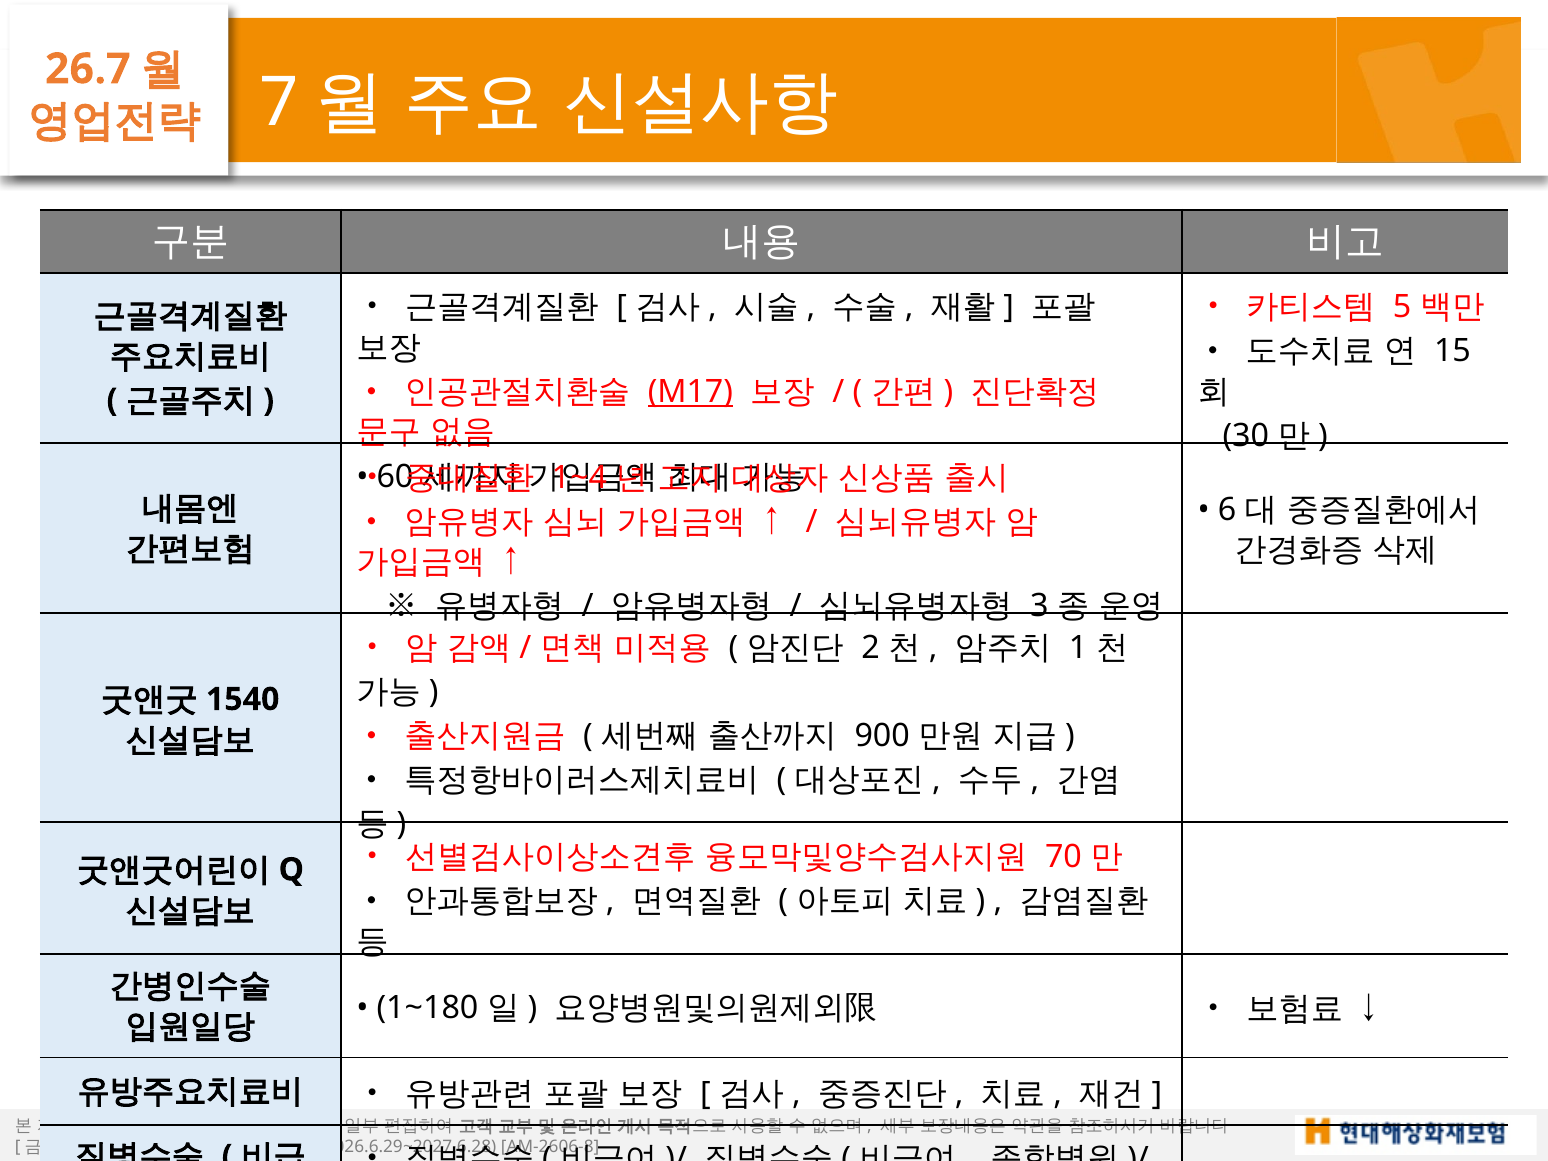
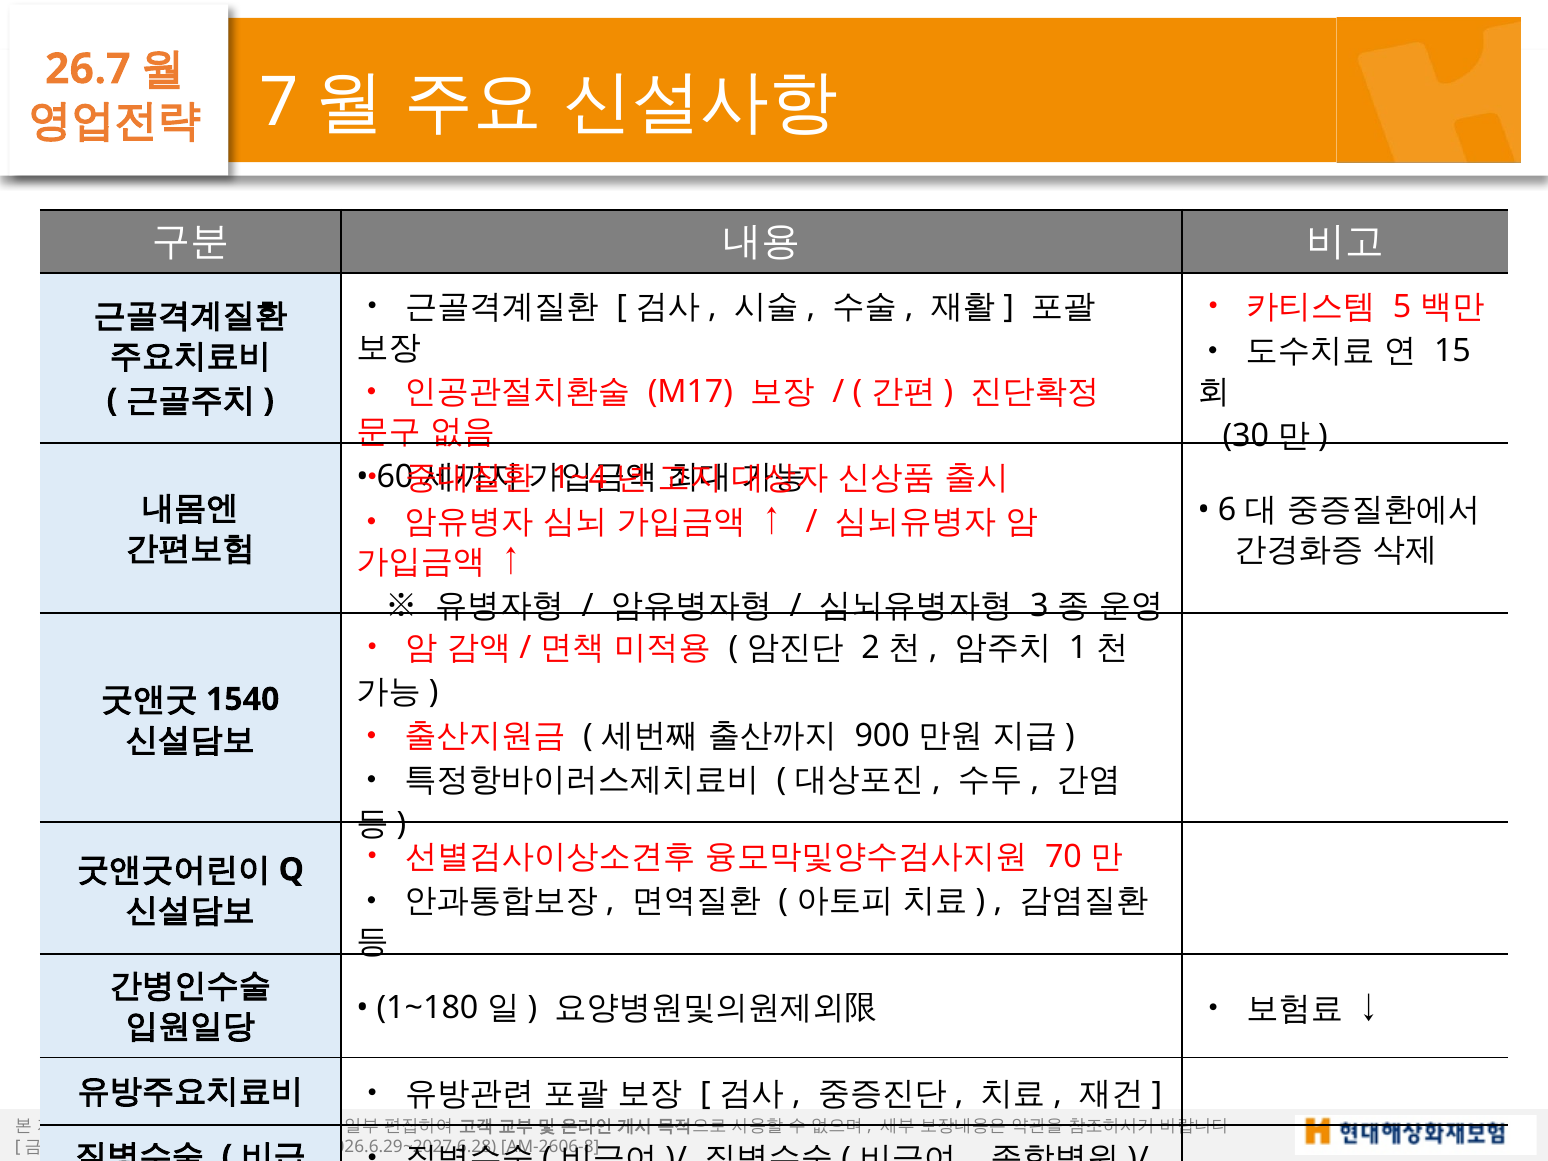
M17 underline: present -> none (690, 392)
